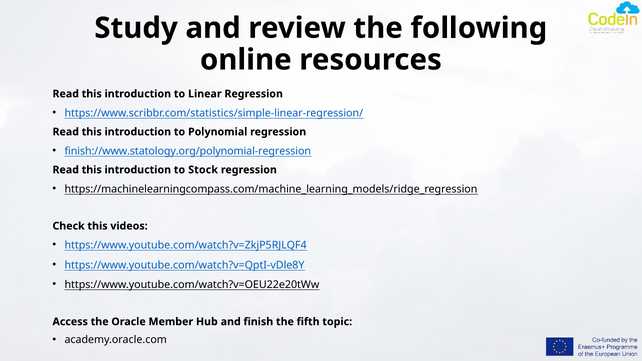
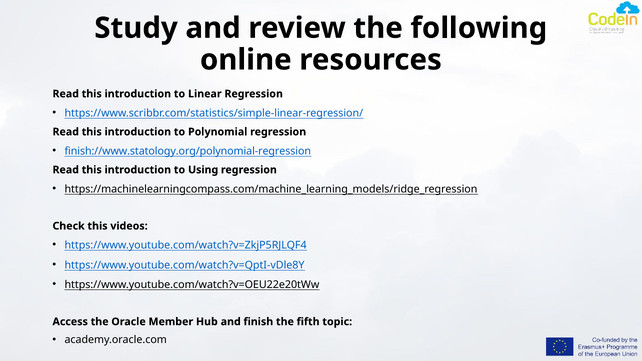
Stock: Stock -> Using (203, 170)
